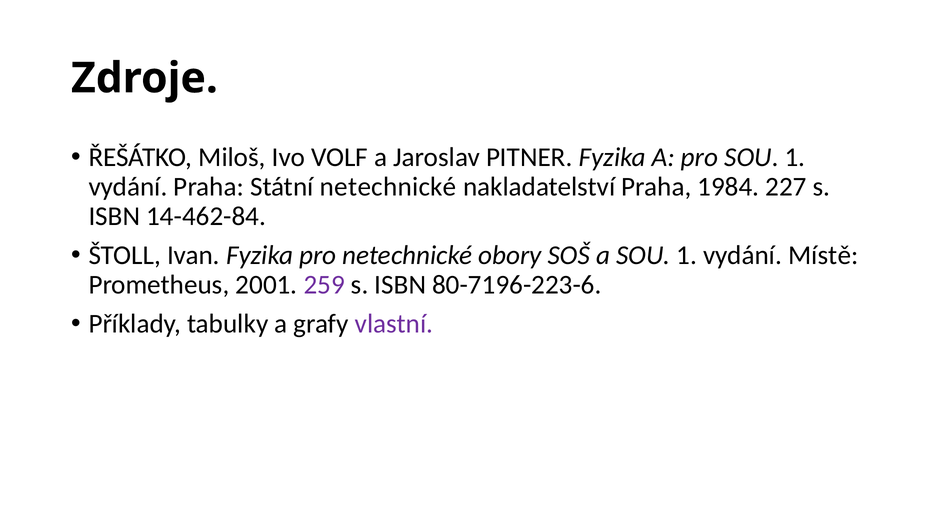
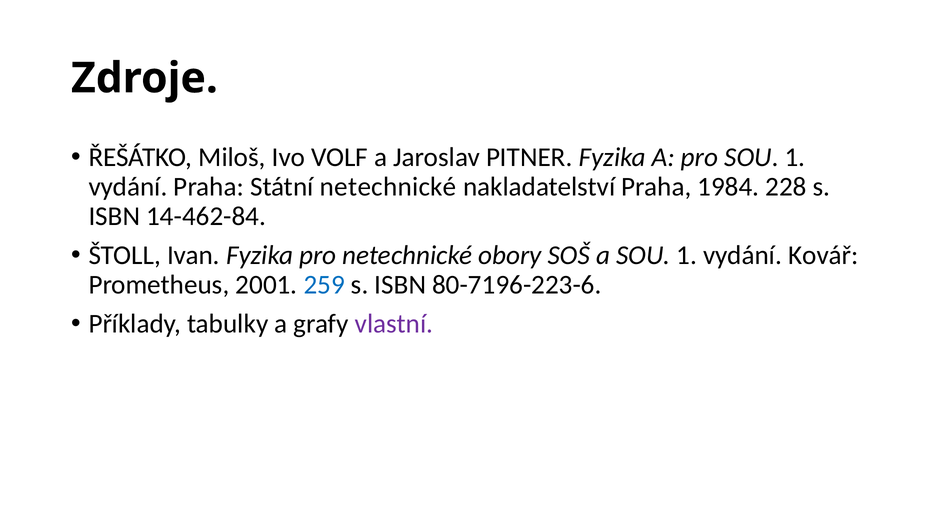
227: 227 -> 228 (786, 187)
Místě: Místě -> Kovář (823, 255)
259 colour: purple -> blue (324, 285)
